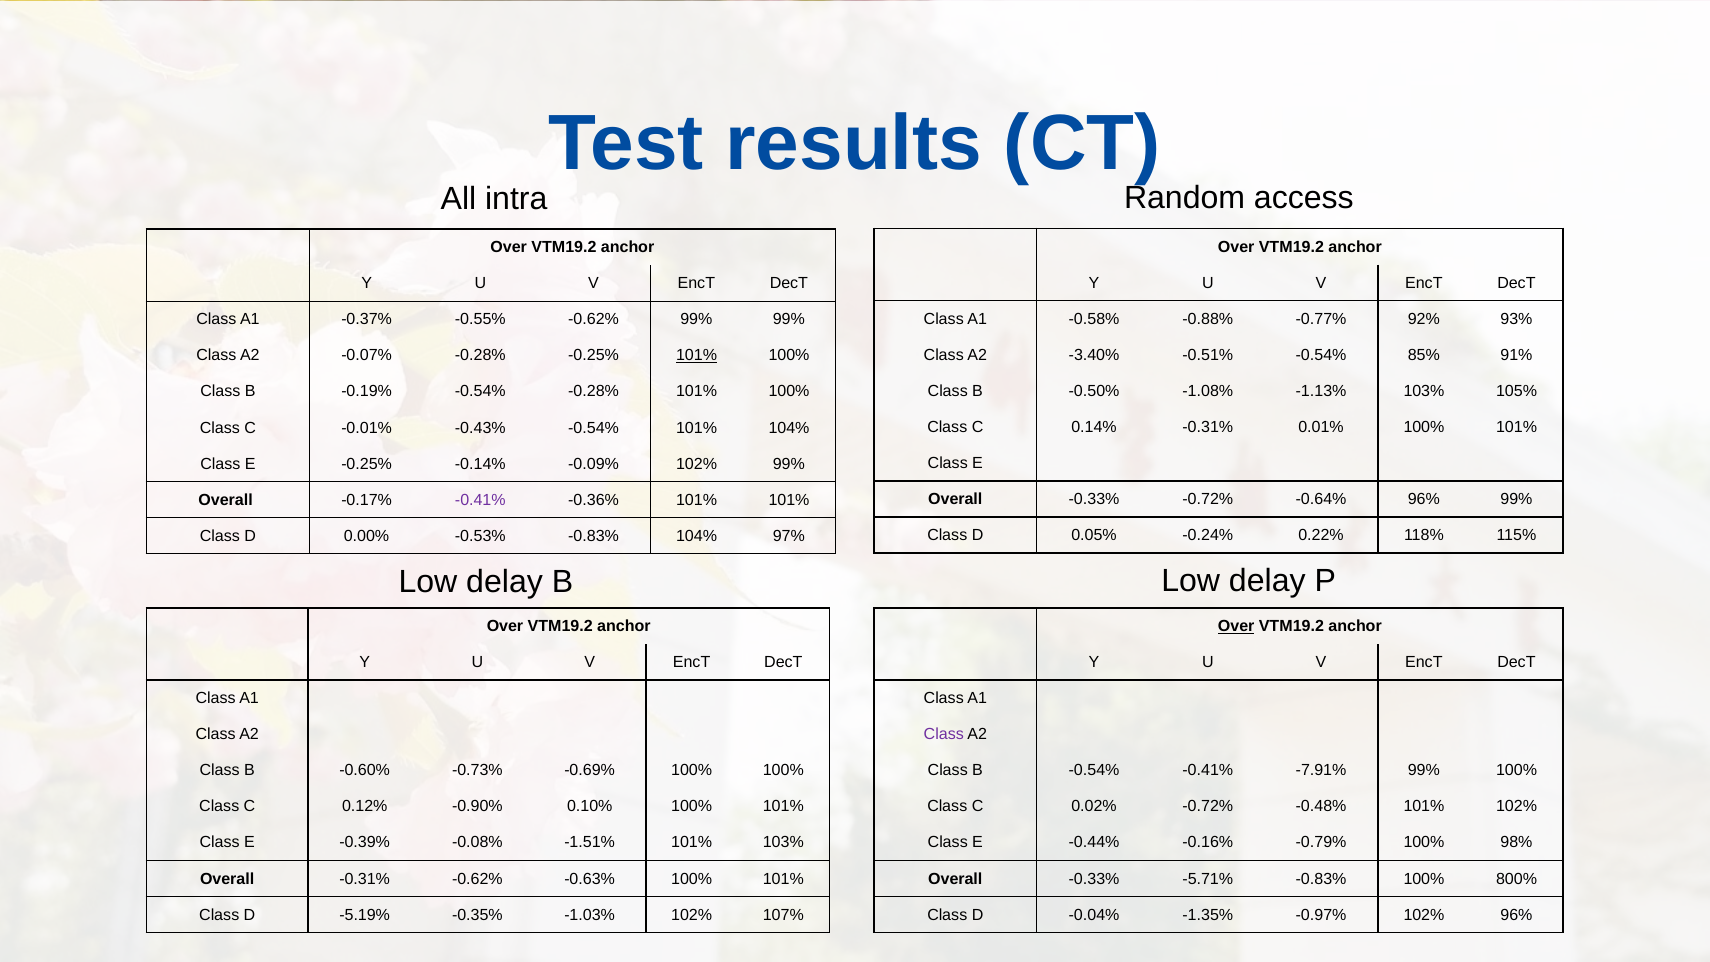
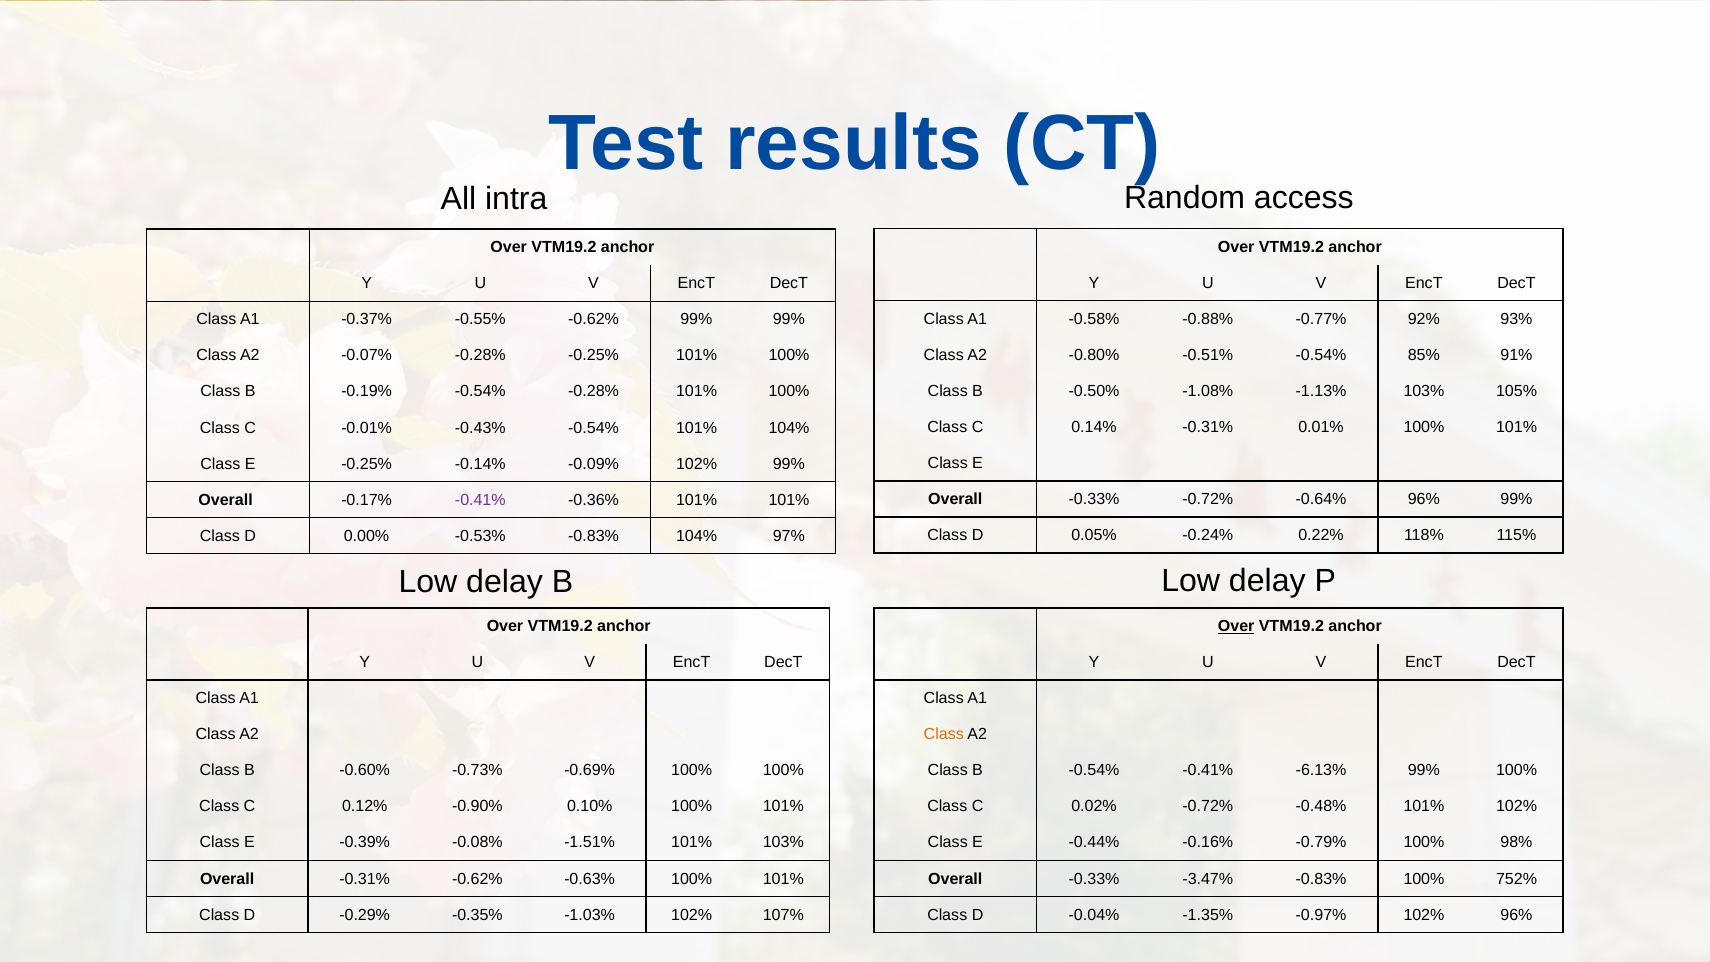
-3.40%: -3.40% -> -0.80% (1094, 355)
101% underline: present -> none (697, 356)
Class colour: purple -> orange (944, 734)
-7.91%: -7.91% -> -6.13% (1321, 770)
-5.71%: -5.71% -> -3.47% (1208, 879)
800%: 800% -> 752% (1517, 879)
-5.19%: -5.19% -> -0.29% (365, 915)
